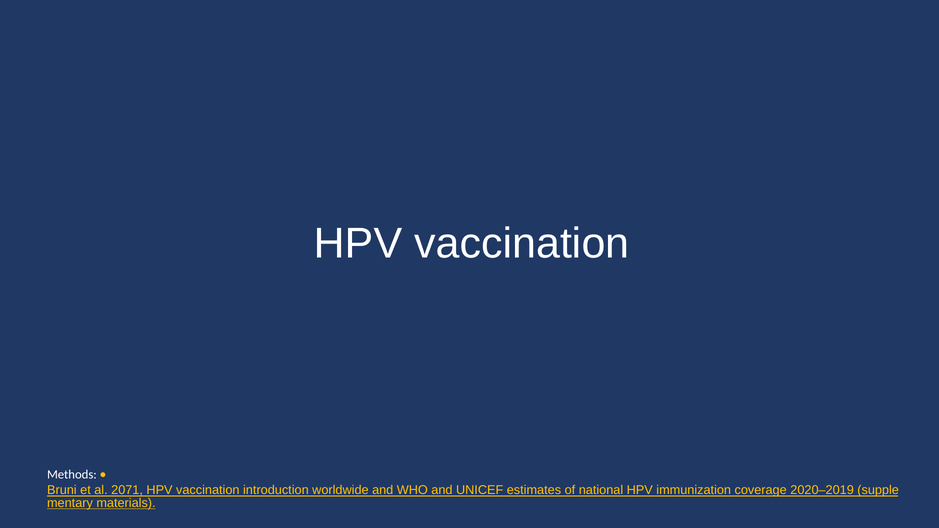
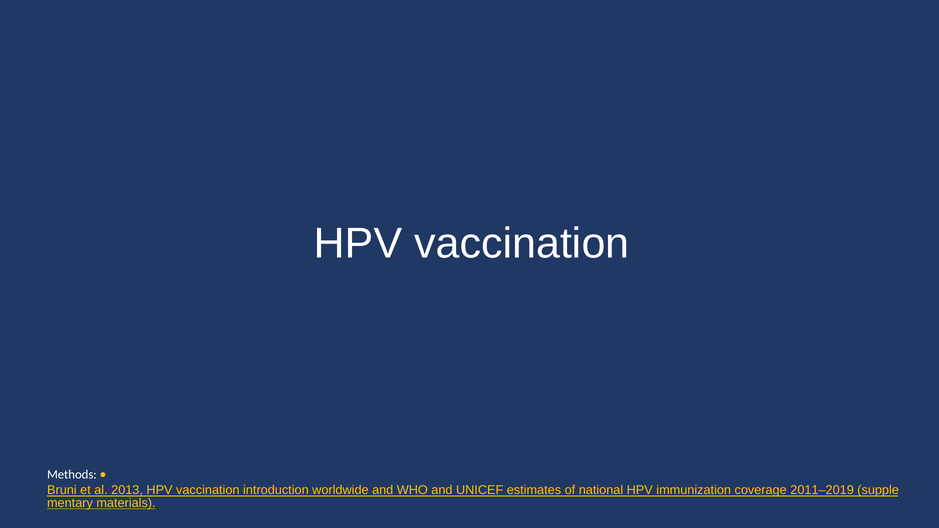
2071: 2071 -> 2013 (127, 490)
2020–2019: 2020–2019 -> 2011–2019 (822, 490)
